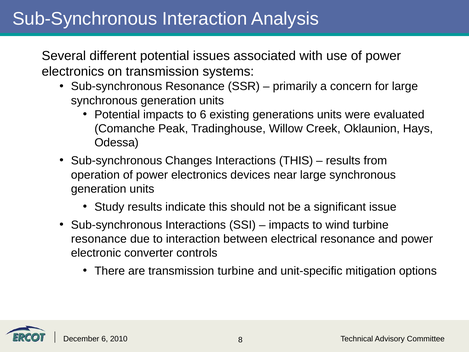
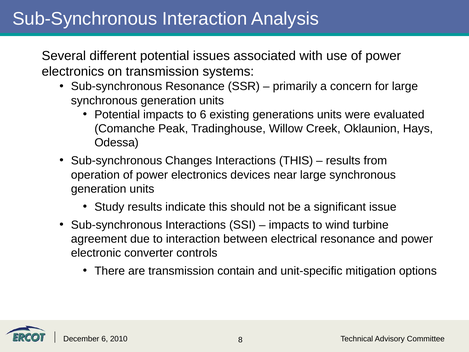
resonance: resonance -> agreement (99, 239)
transmission turbine: turbine -> contain (236, 271)
